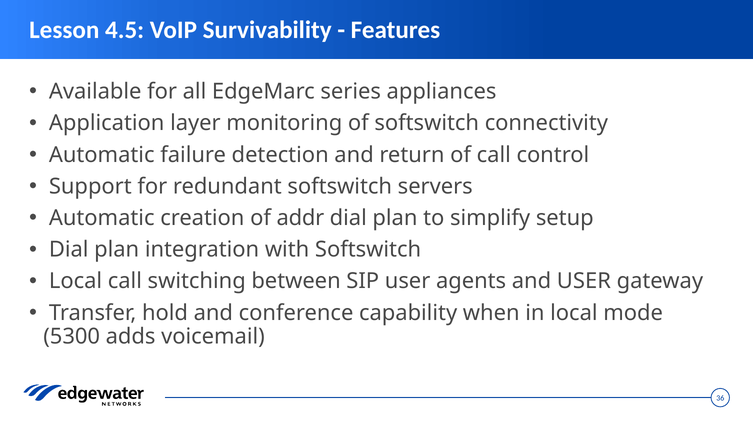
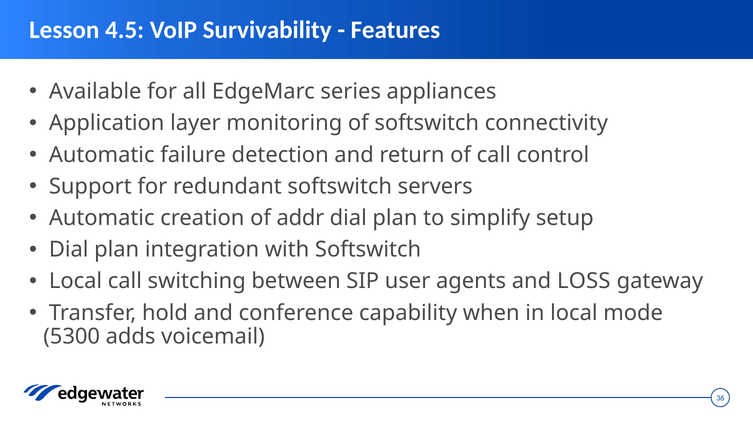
and USER: USER -> LOSS (584, 281)
